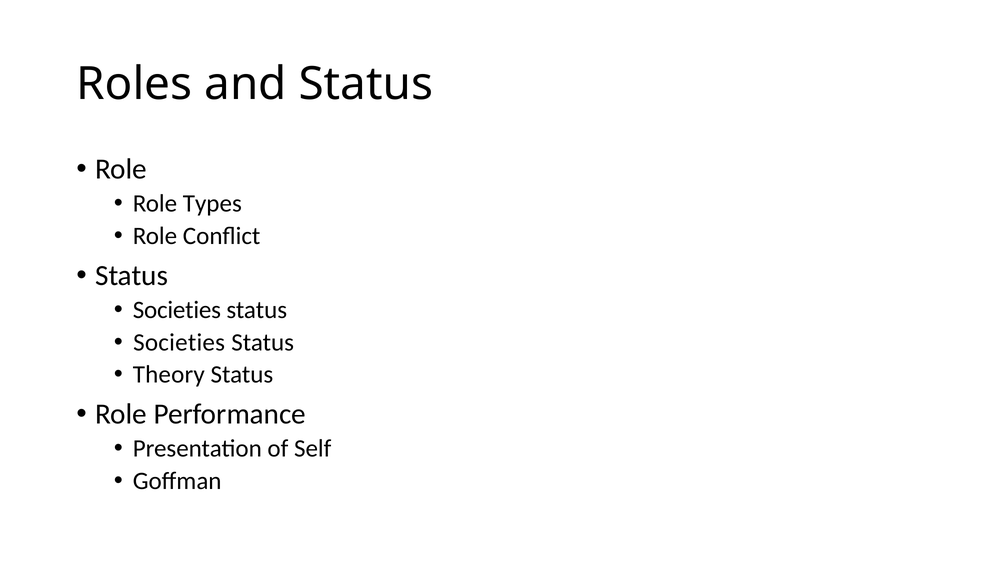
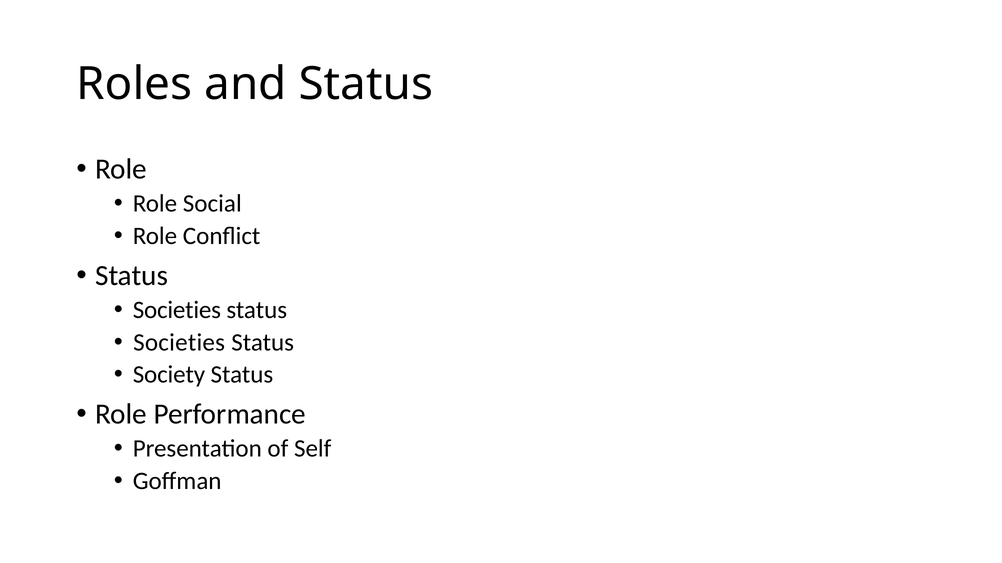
Types: Types -> Social (212, 204)
Theory: Theory -> Society (169, 375)
